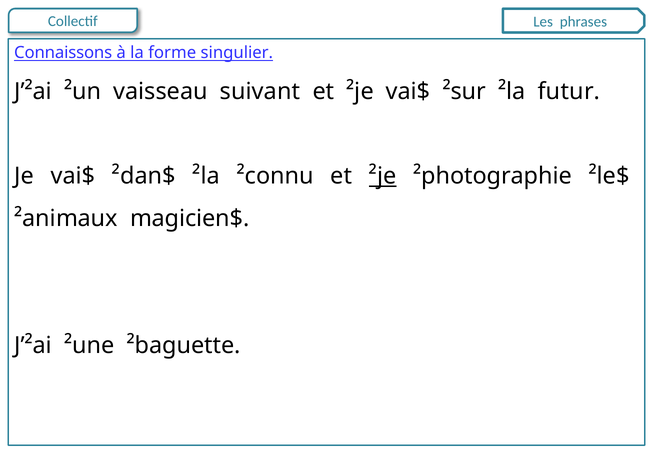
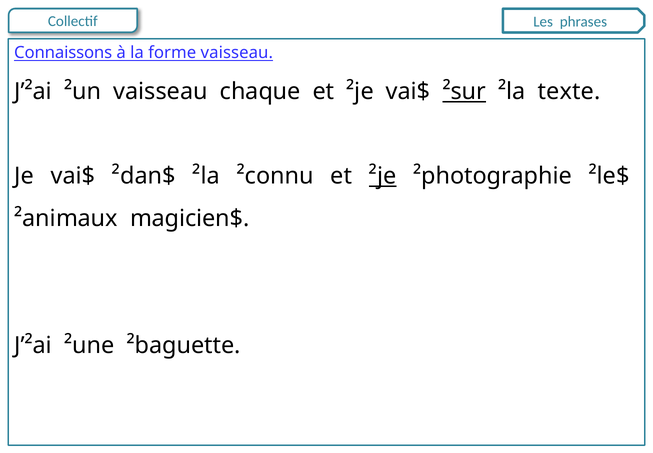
forme singulier: singulier -> vaisseau (237, 53)
suivant: suivant -> chaque (260, 91)
²sur underline: none -> present (464, 91)
futur: futur -> texte (569, 91)
